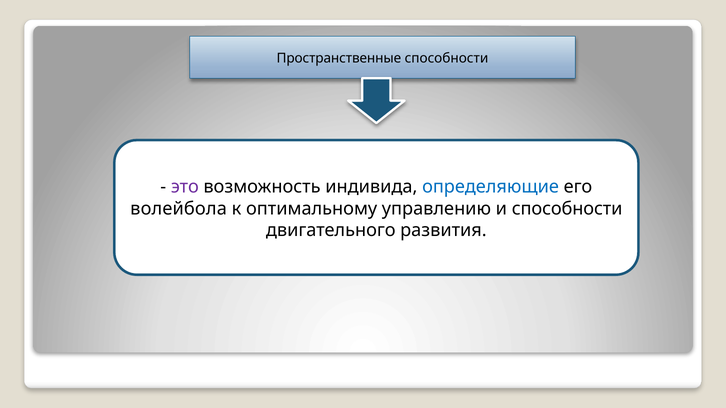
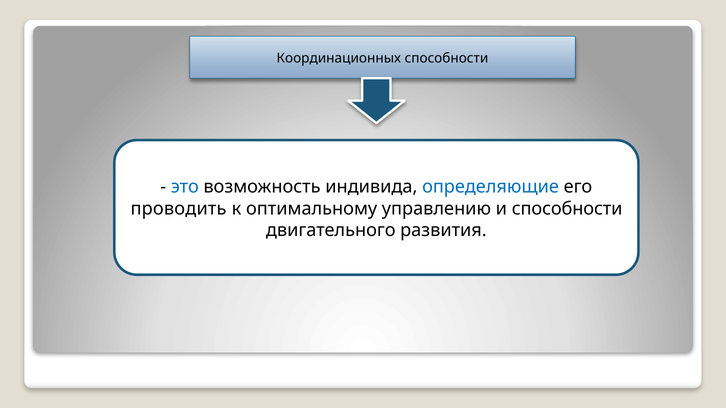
Пространственные: Пространственные -> Координационных (339, 58)
это colour: purple -> blue (185, 187)
волейбола: волейбола -> проводить (179, 209)
